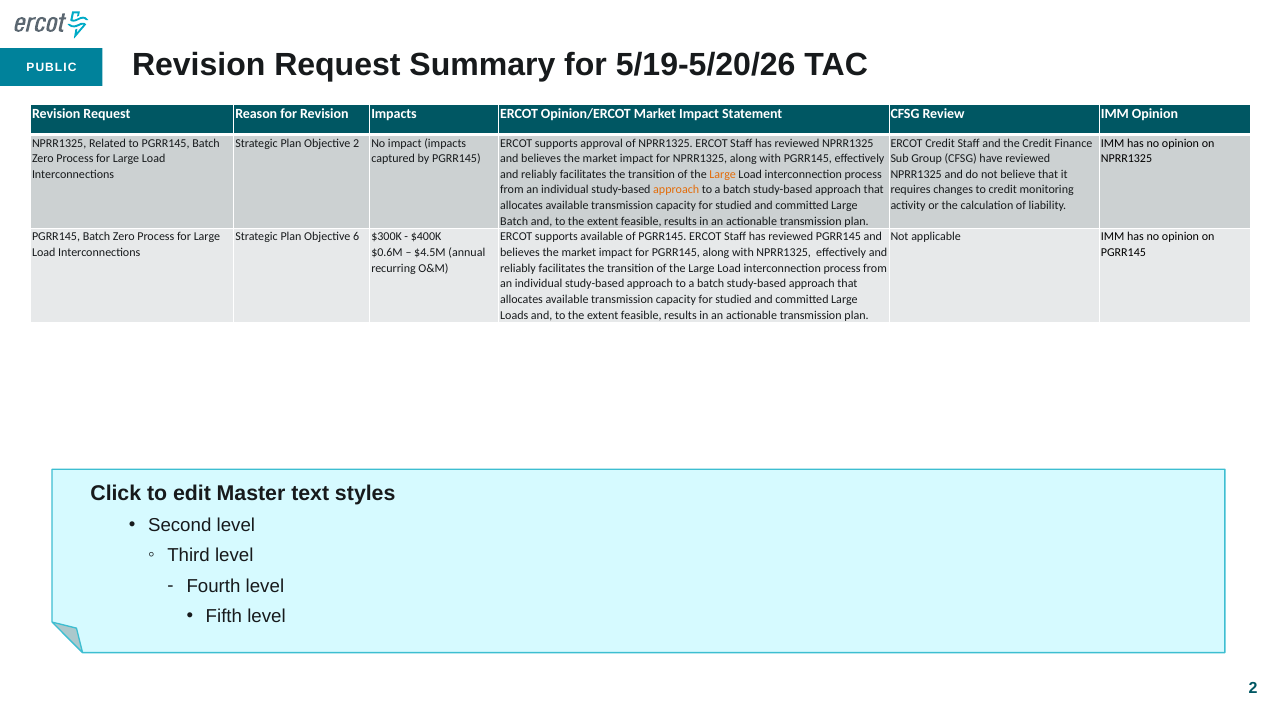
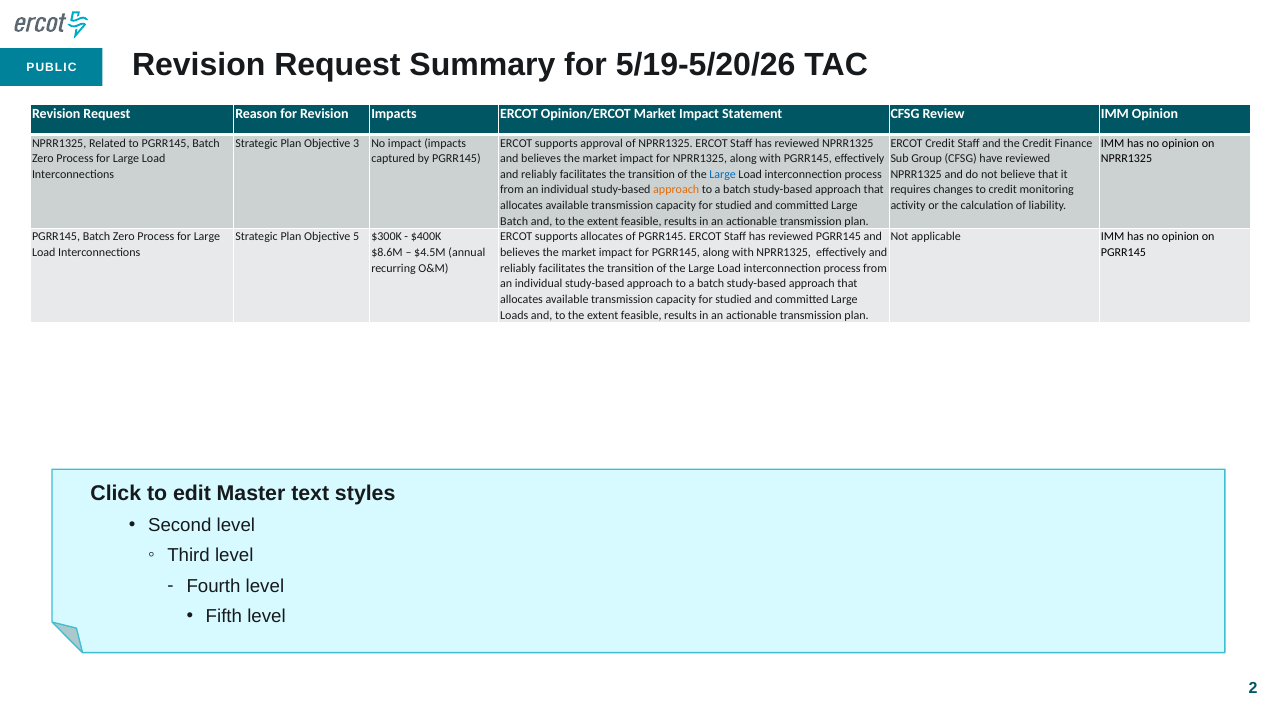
Objective 2: 2 -> 3 (356, 143)
Large colour: orange -> blue (723, 174)
6: 6 -> 5 (356, 237)
supports available: available -> allocates (602, 237)
$0.6M: $0.6M -> $8.6M (387, 252)
